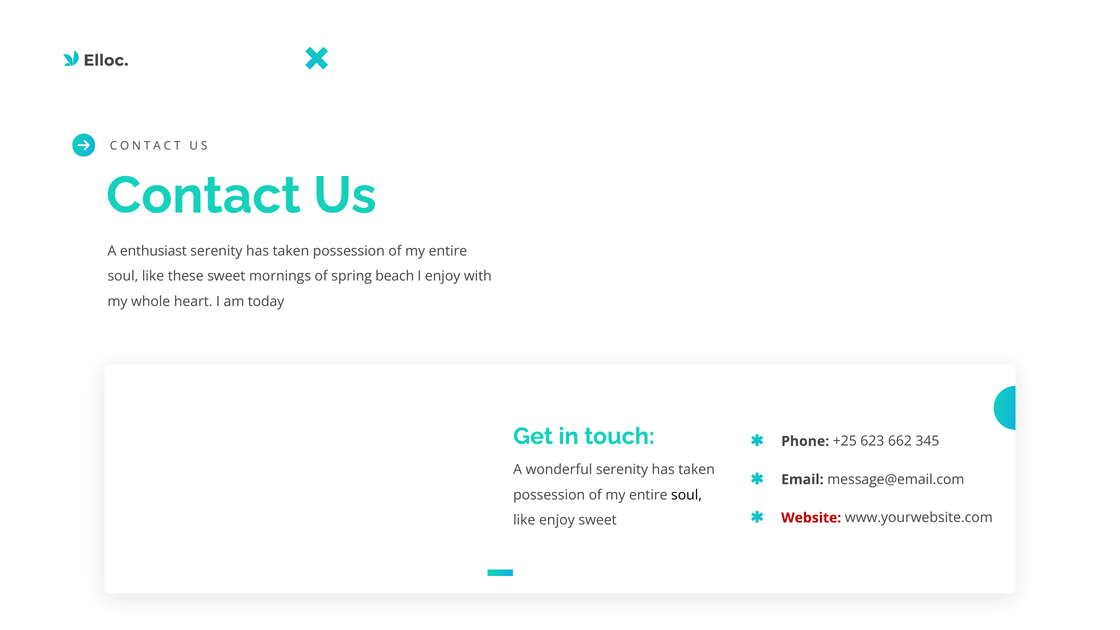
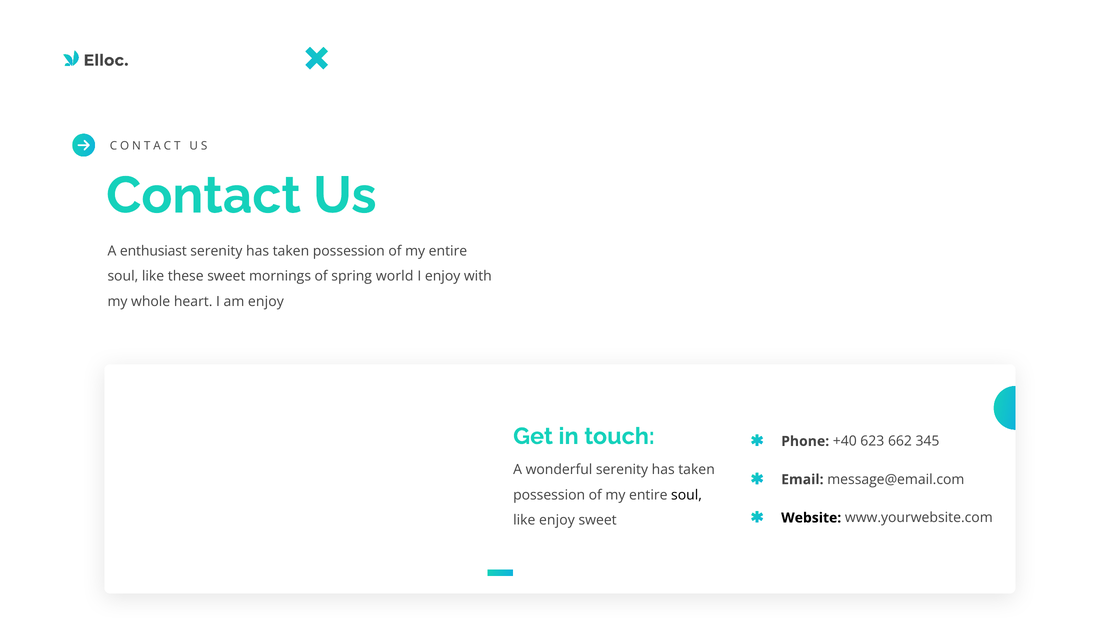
beach: beach -> world (395, 276)
am today: today -> enjoy (266, 302)
+25: +25 -> +40 (845, 441)
Website colour: red -> black (811, 518)
